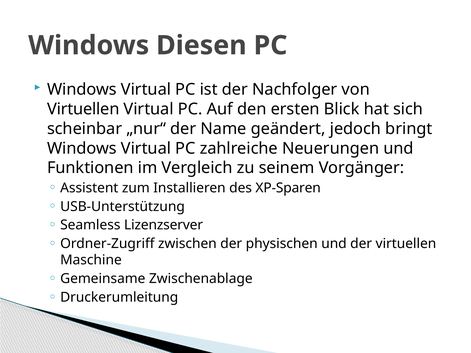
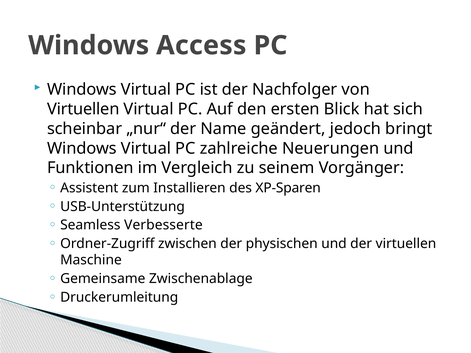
Diesen: Diesen -> Access (201, 45)
Lizenzserver: Lizenzserver -> Verbesserte (163, 225)
